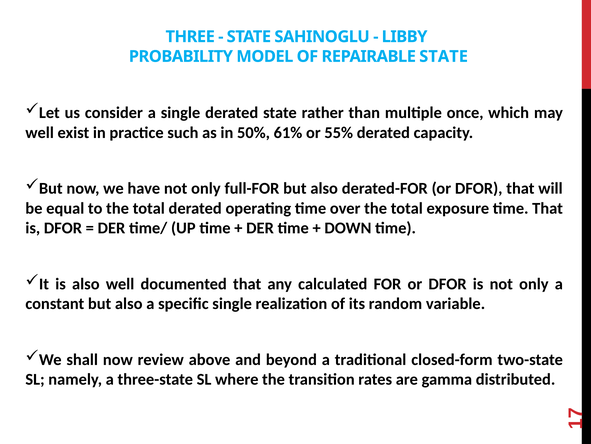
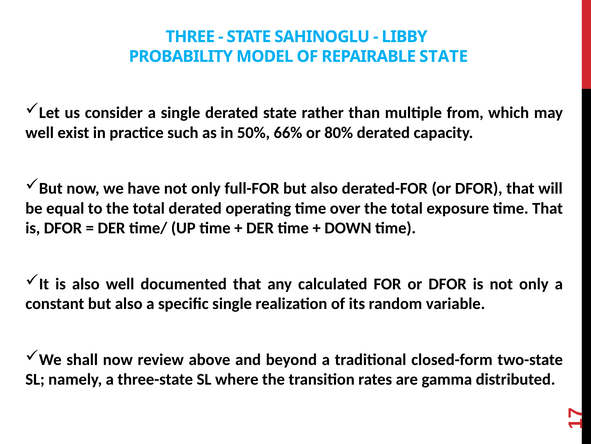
once: once -> from (465, 113)
61%: 61% -> 66% (288, 132)
55%: 55% -> 80% (339, 132)
